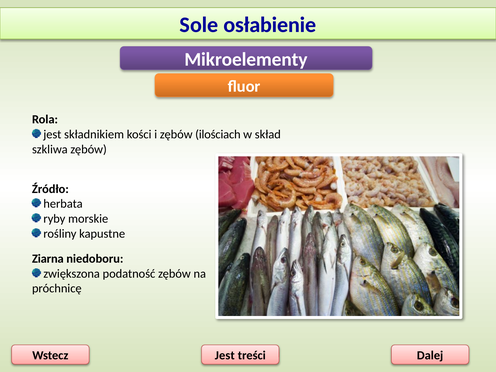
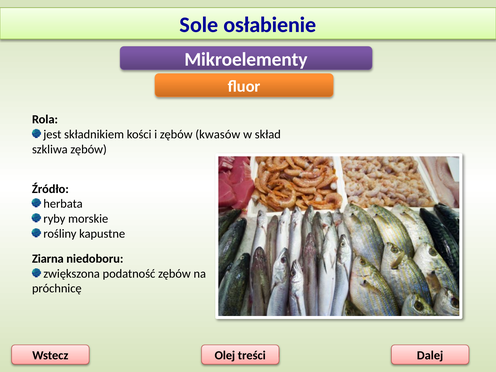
ilościach: ilościach -> kwasów (218, 134)
Jest: Jest -> Olej (225, 355)
